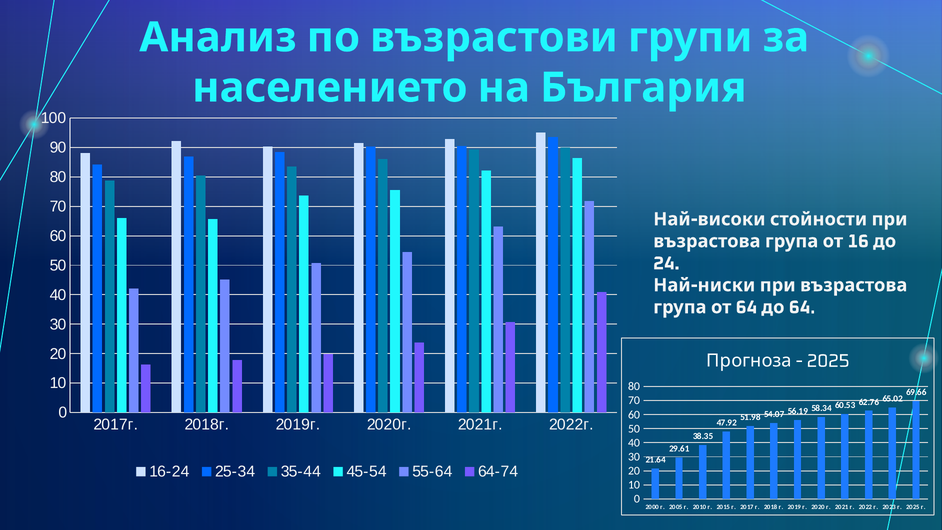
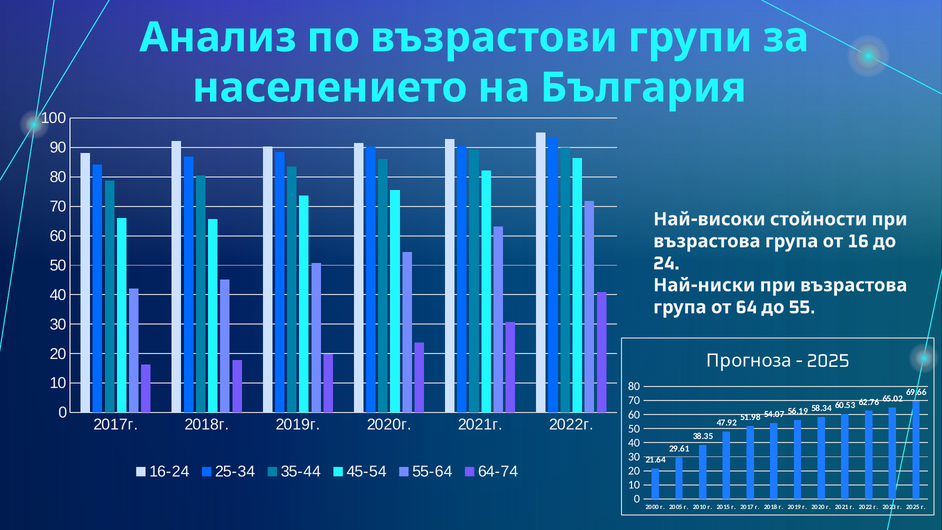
64 64: 64 -> 55 (802, 307)
